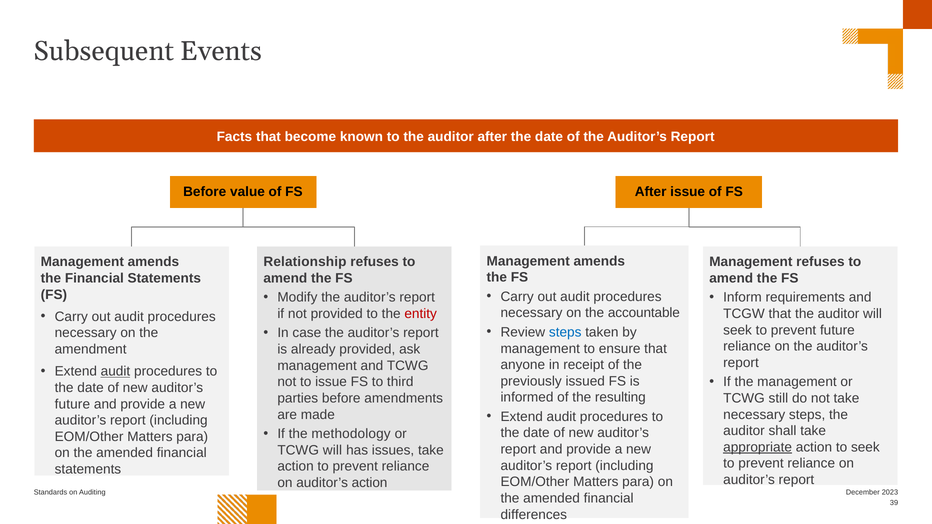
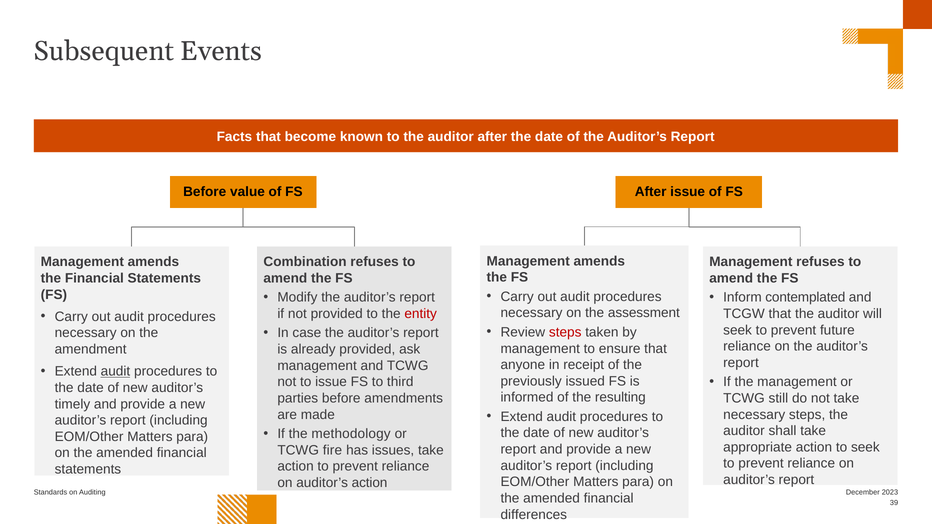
Relationship: Relationship -> Combination (305, 262)
requirements: requirements -> contemplated (805, 298)
accountable: accountable -> assessment (644, 313)
steps colour: blue -> red (565, 332)
future: future -> timely (72, 404)
appropriate underline: present -> none (758, 447)
TCWG will: will -> fire (332, 450)
